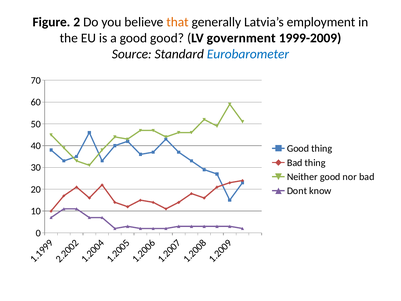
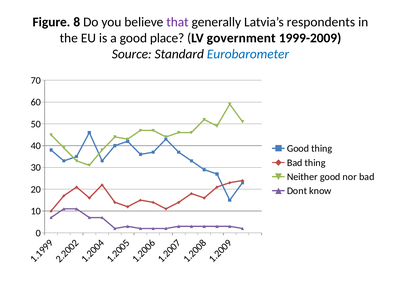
Figure 2: 2 -> 8 (77, 22)
that colour: orange -> purple (177, 22)
employment: employment -> respondents (321, 22)
good good: good -> place (167, 38)
